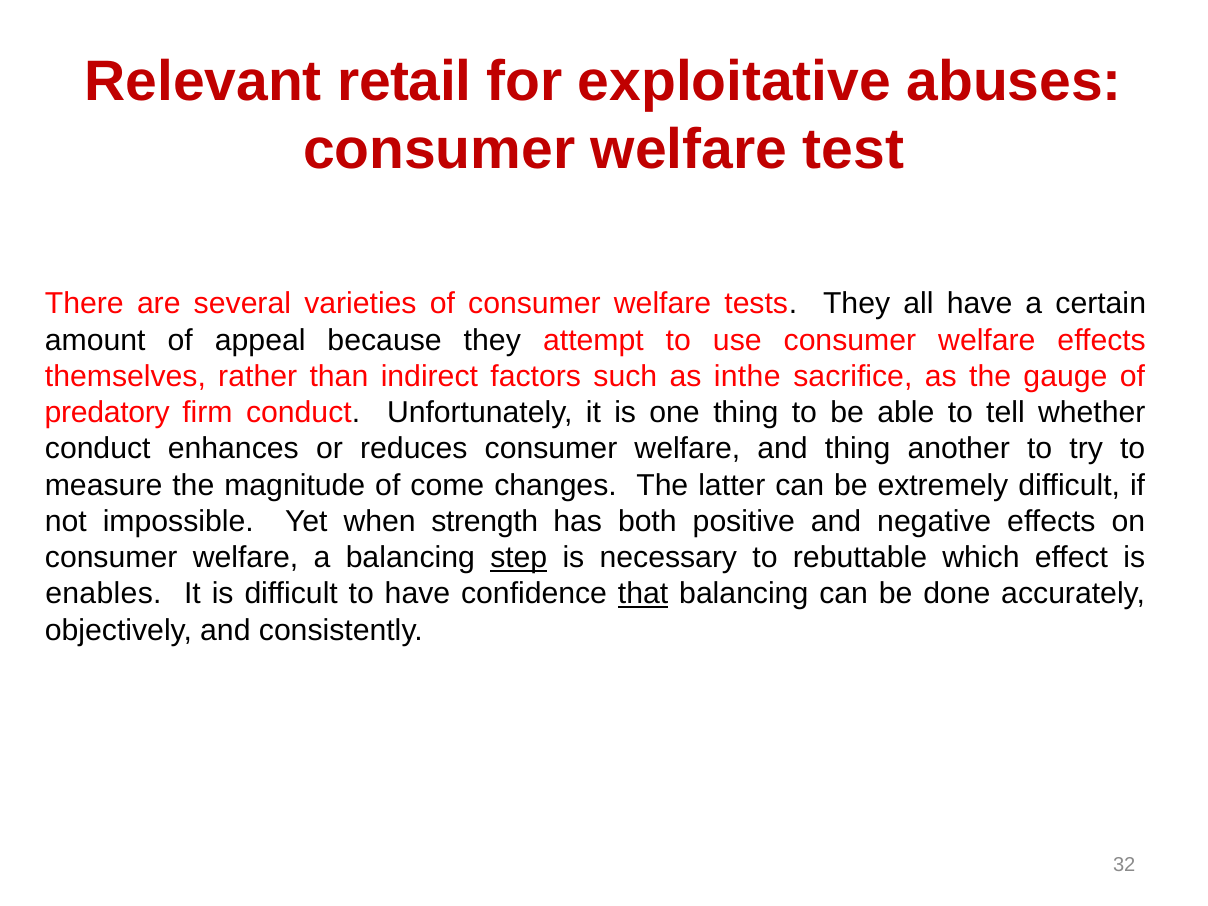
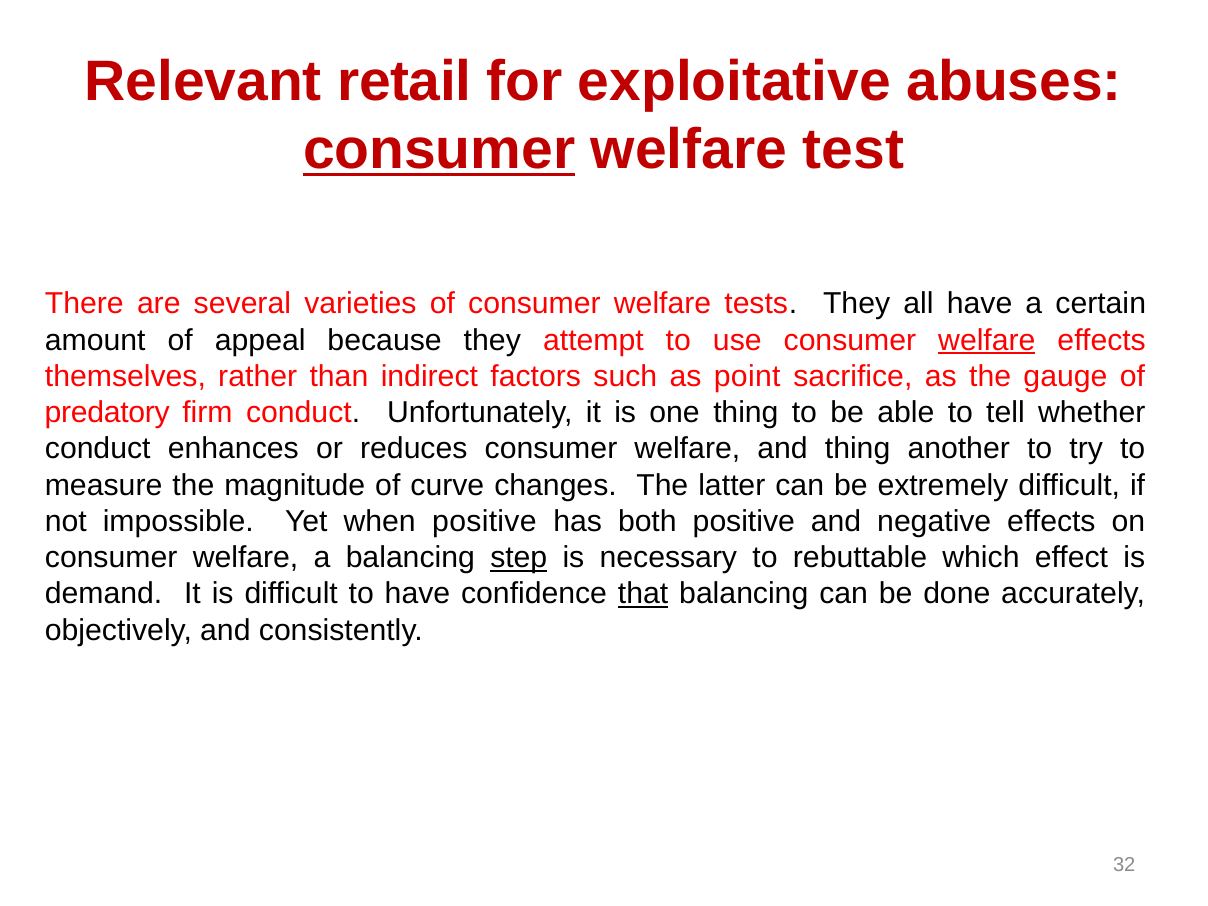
consumer underline: none -> present (439, 150)
welfare underline: none -> present (987, 340)
inthe: inthe -> point (747, 376)
come: come -> curve (447, 485)
when strength: strength -> positive (484, 521)
enables: enables -> demand (104, 594)
